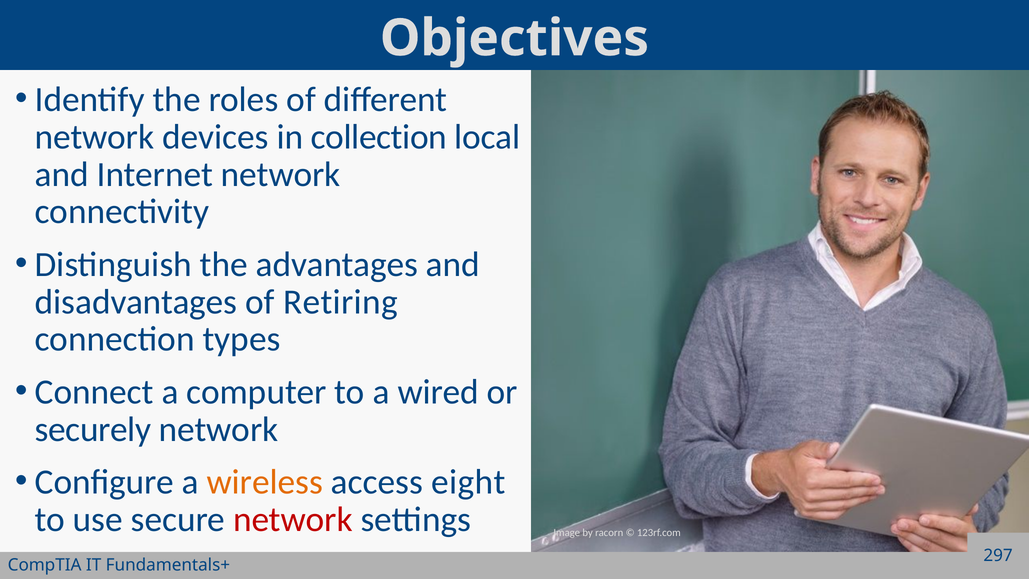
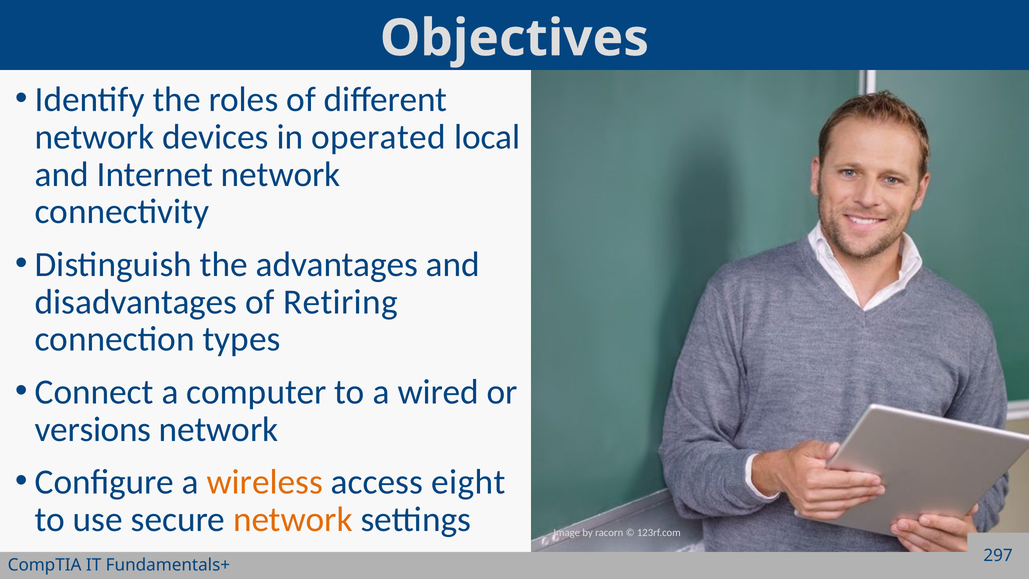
collection: collection -> operated (379, 137)
securely: securely -> versions (93, 429)
network colour: red -> orange (293, 519)
